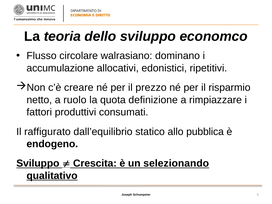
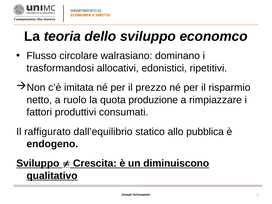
accumulazione: accumulazione -> trasformandosi (60, 68)
creare: creare -> imitata (79, 88)
definizione: definizione -> produzione (153, 100)
selezionando: selezionando -> diminuiscono (176, 163)
